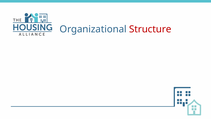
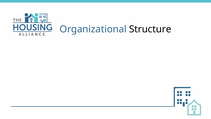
Structure colour: red -> black (150, 29)
